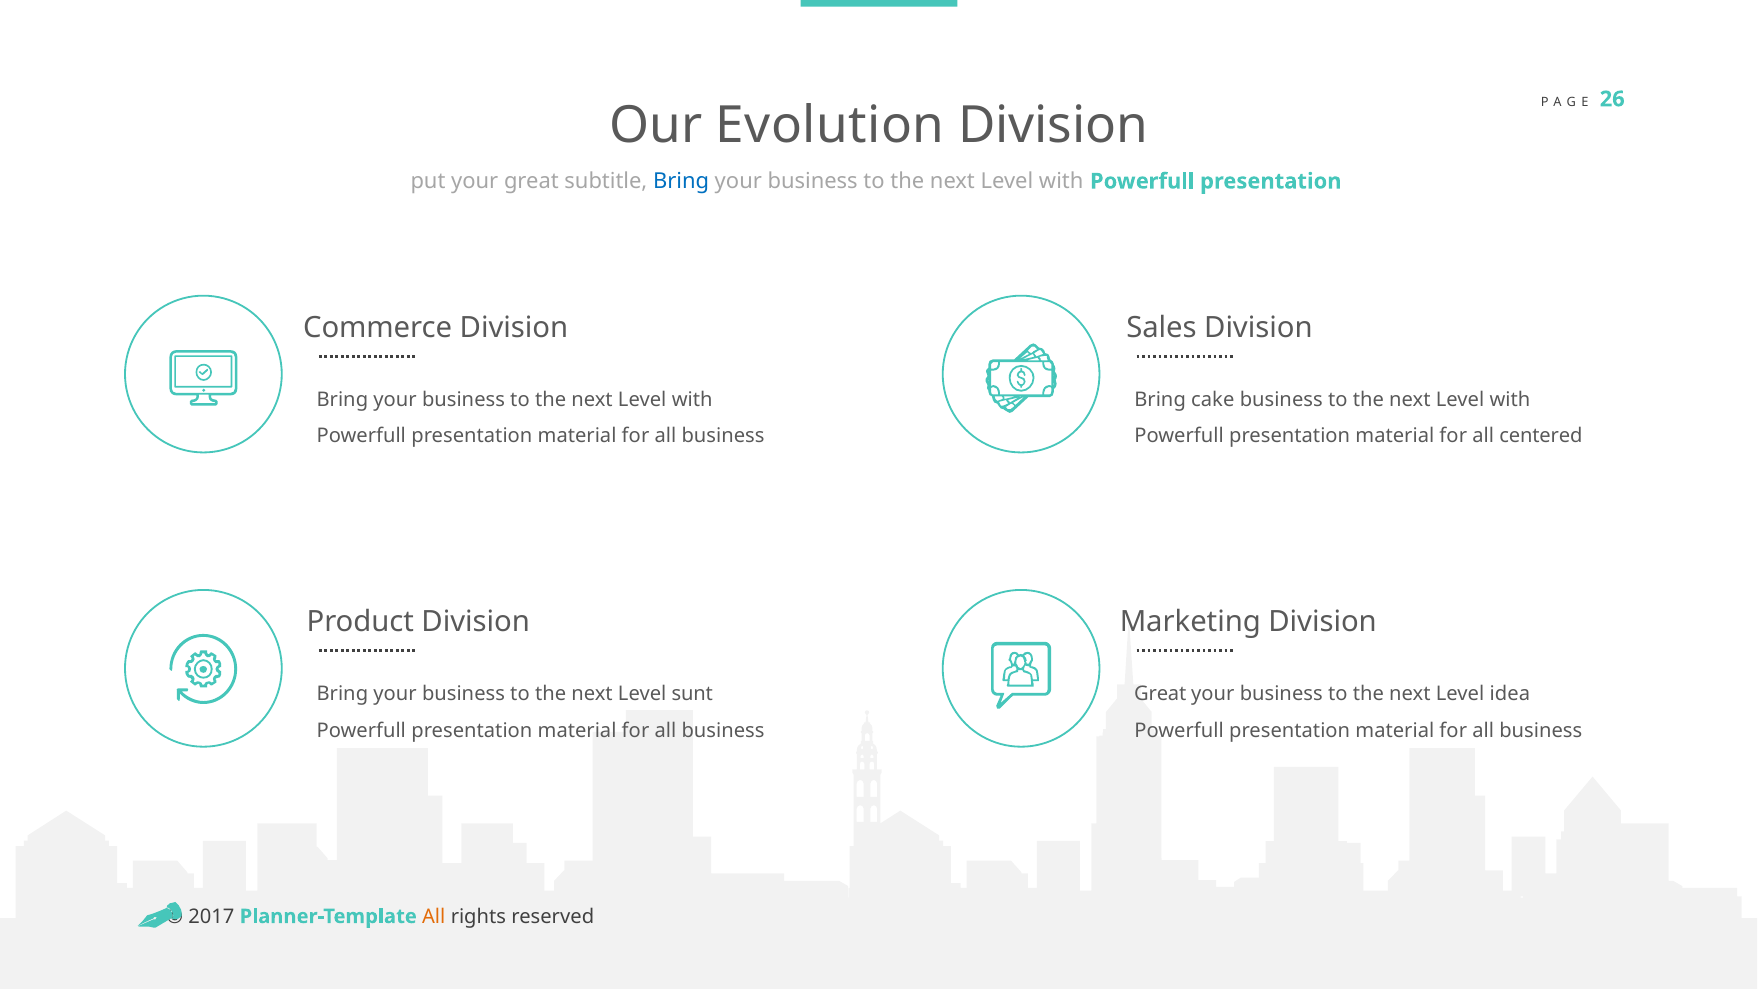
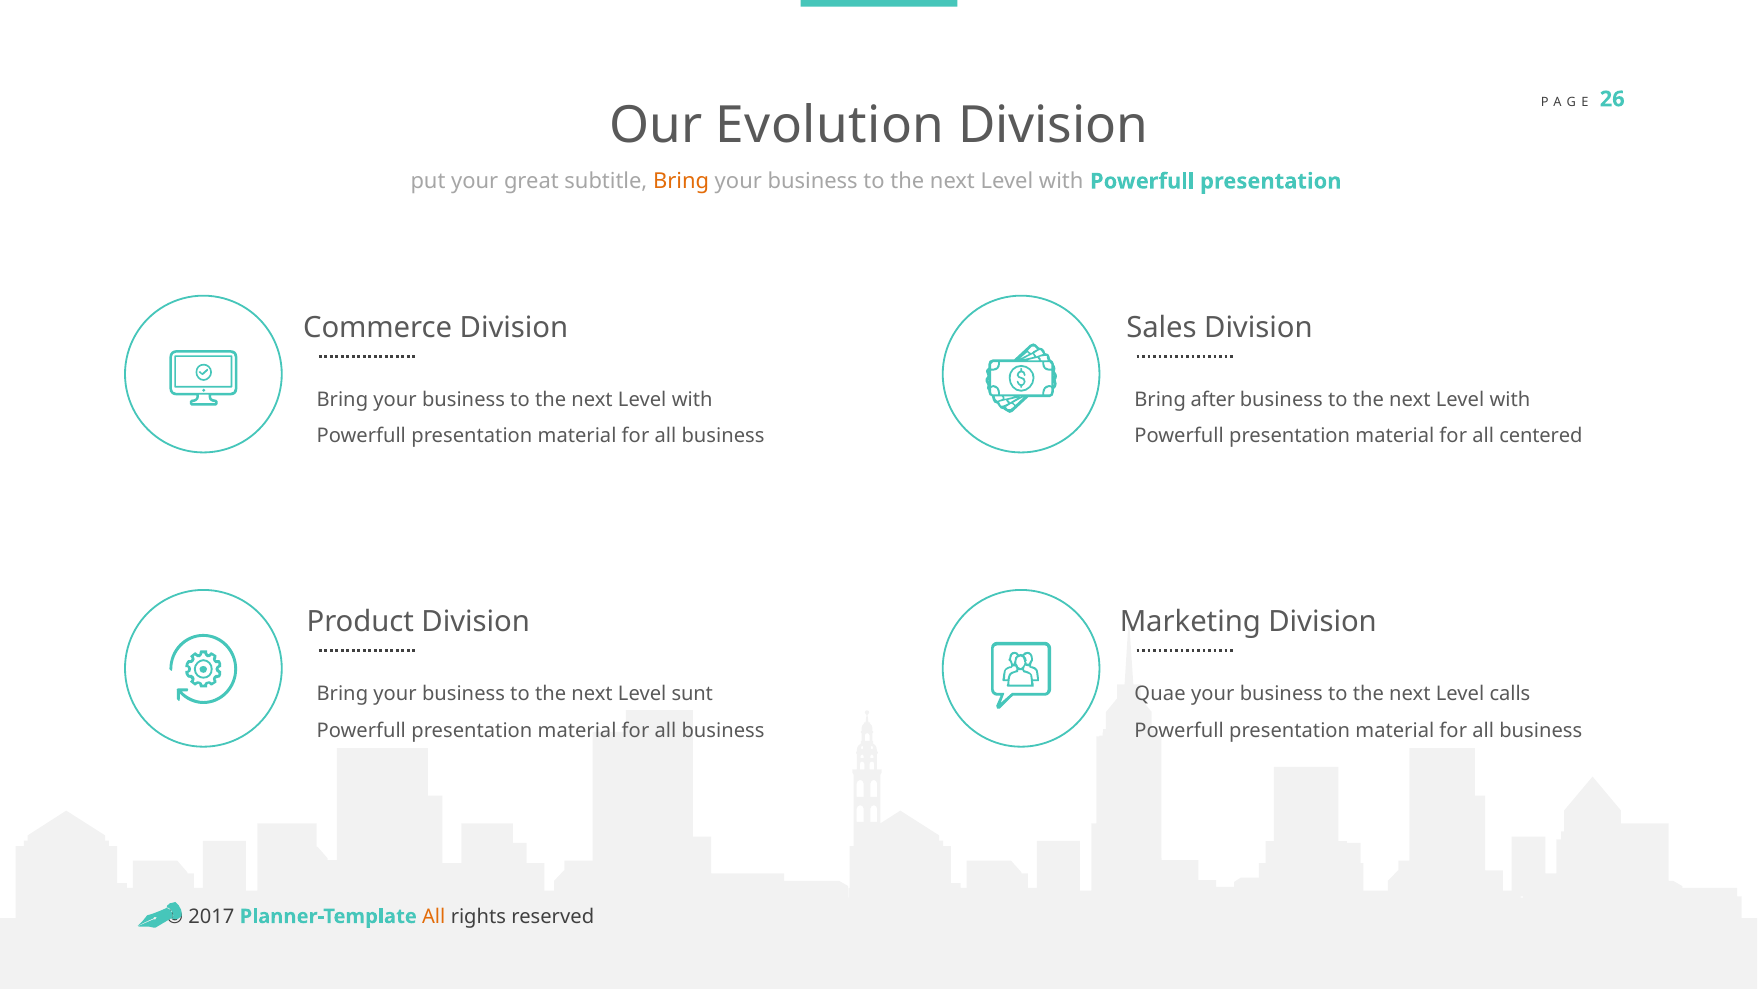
Bring colour: blue -> orange (681, 181)
cake: cake -> after (1213, 400)
Great: Great -> Quae (1160, 694)
idea: idea -> calls (1510, 694)
